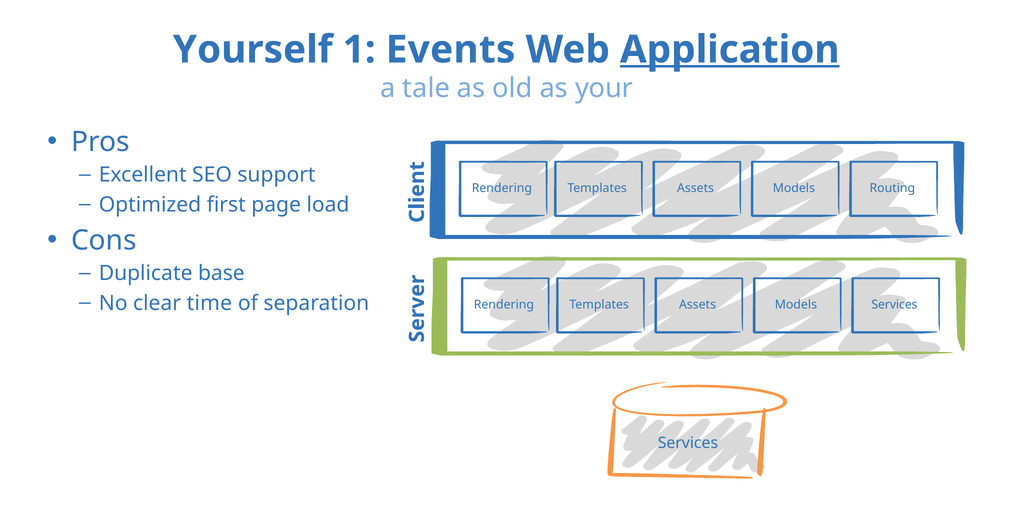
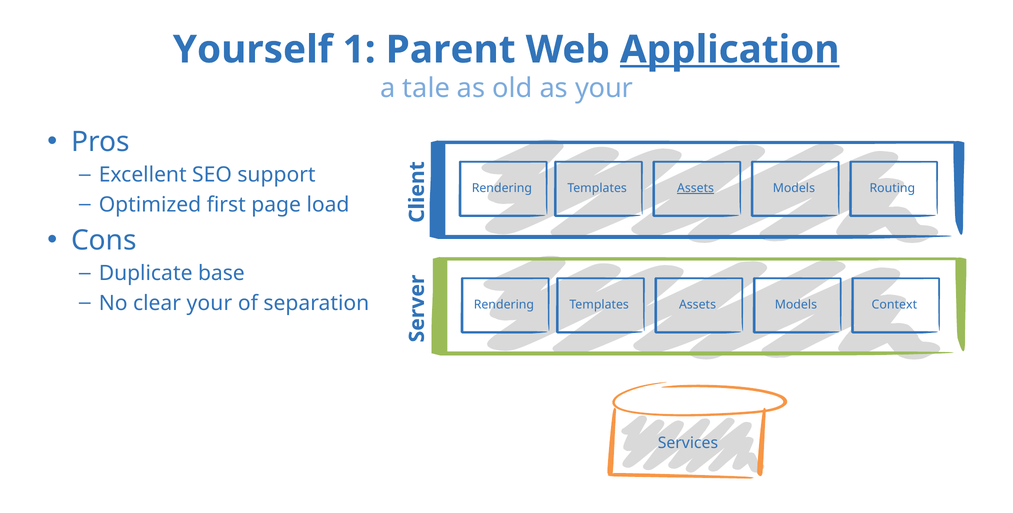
Events: Events -> Parent (451, 50)
Assets underline: none -> present (696, 188)
clear time: time -> your (209, 303)
Models Services: Services -> Context (894, 305)
